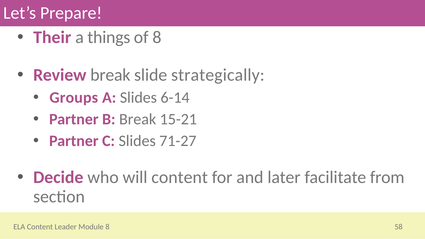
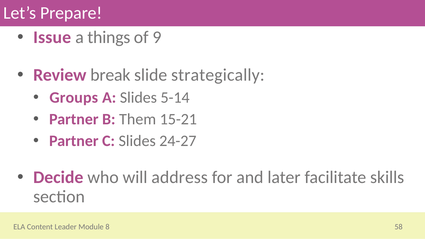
Their: Their -> Issue (52, 37)
of 8: 8 -> 9 (157, 37)
6-14: 6-14 -> 5-14 (175, 98)
B Break: Break -> Them (138, 119)
71-27: 71-27 -> 24-27 (178, 141)
will content: content -> address (180, 177)
from: from -> skills (387, 177)
